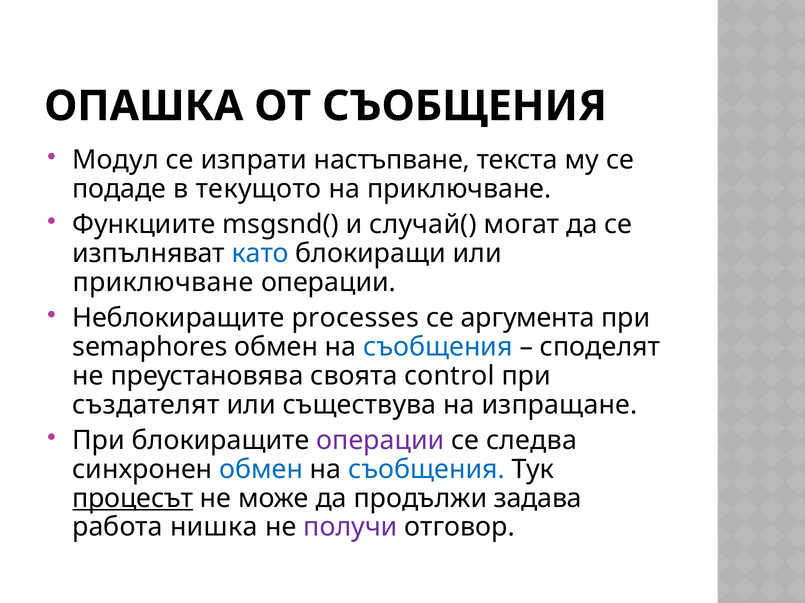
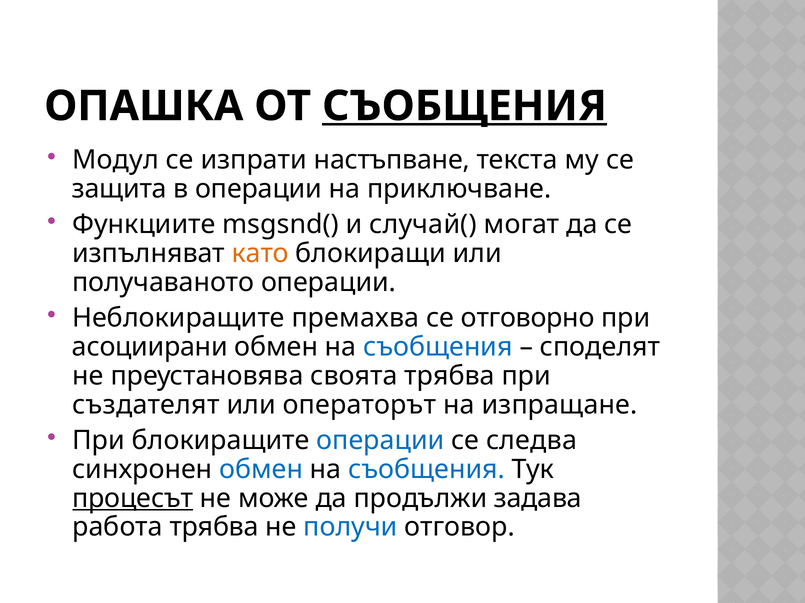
СЪОБЩЕНИЯ underline: none -> present (465, 106)
подаде: подаде -> защита (119, 189)
в текущото: текущото -> операции (259, 189)
като colour: blue -> orange (260, 254)
приключване: приключване -> получаваното (163, 283)
processes: processes -> премахва (355, 318)
аргумента: аргумента -> отговорно (528, 318)
semaphores: semaphores -> асоциирани (150, 347)
своята control: control -> трябва (450, 376)
съществува: съществува -> операторът (359, 405)
операции colour: purple -> blue (380, 441)
работа нишка: нишка -> трябва (214, 528)
получи colour: purple -> blue (351, 528)
